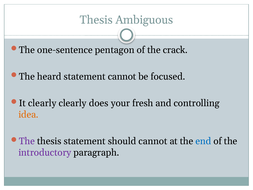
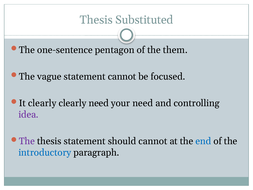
Ambiguous: Ambiguous -> Substituted (144, 20)
crack: crack -> them (175, 50)
heard: heard -> vague (49, 76)
clearly does: does -> need (99, 103)
your fresh: fresh -> need (143, 103)
idea colour: orange -> purple (28, 114)
introductory colour: purple -> blue (45, 152)
